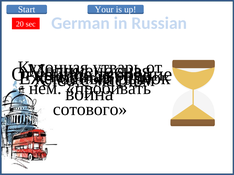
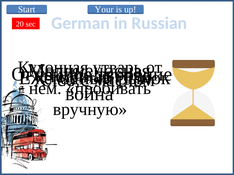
сотового: сотового -> вручную (90, 110)
